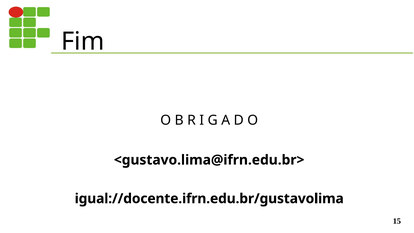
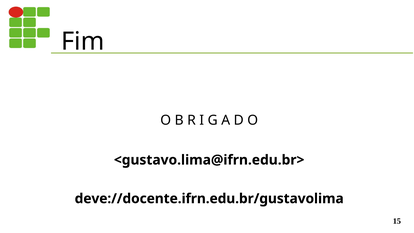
igual://docente.ifrn.edu.br/gustavolima: igual://docente.ifrn.edu.br/gustavolima -> deve://docente.ifrn.edu.br/gustavolima (209, 199)
